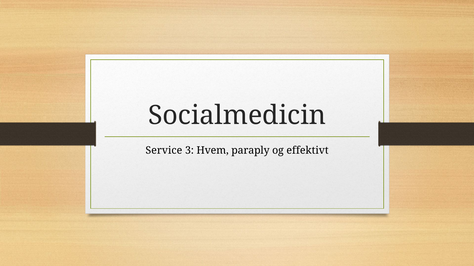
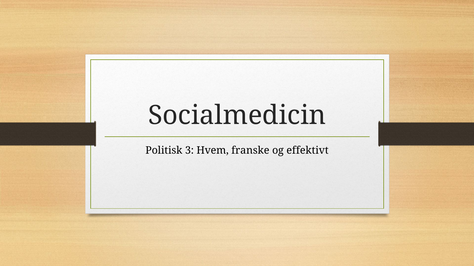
Service: Service -> Politisk (164, 151)
paraply: paraply -> franske (250, 151)
